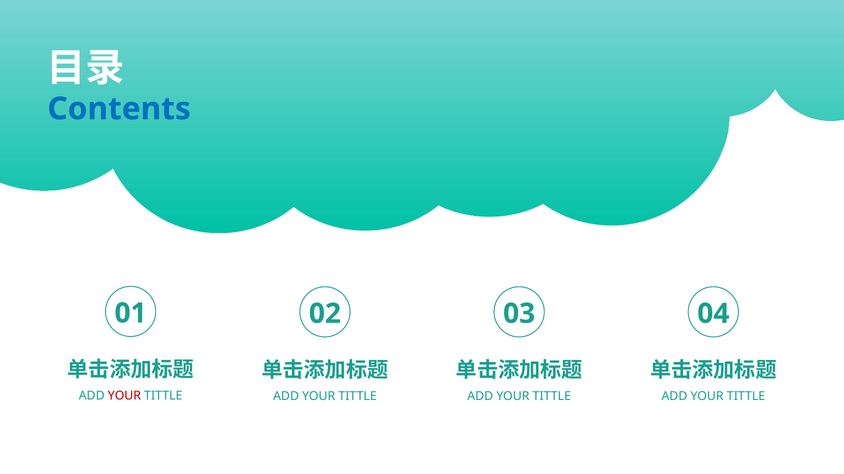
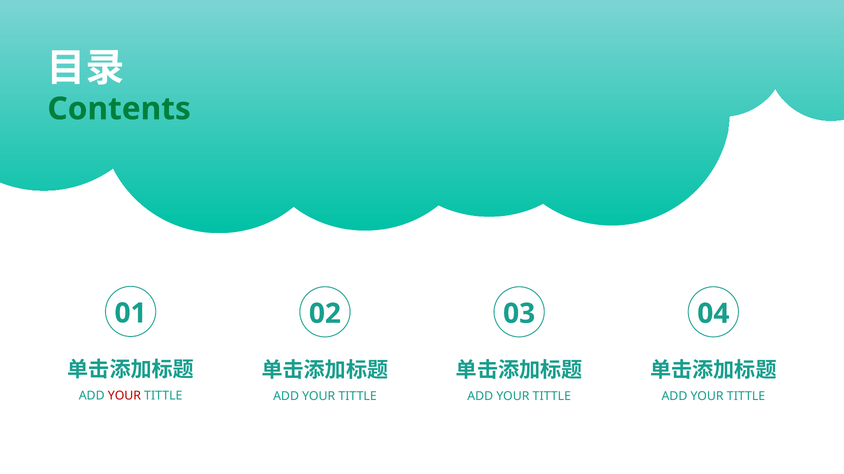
Contents colour: blue -> green (119, 109)
